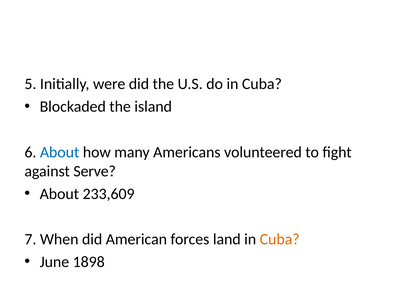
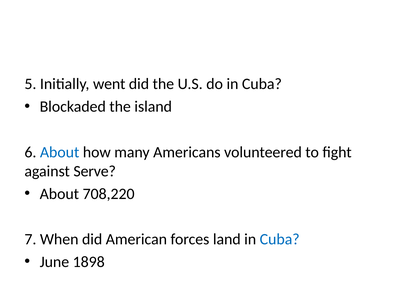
were: were -> went (109, 84)
233,609: 233,609 -> 708,220 (109, 193)
Cuba colour: orange -> blue (280, 239)
